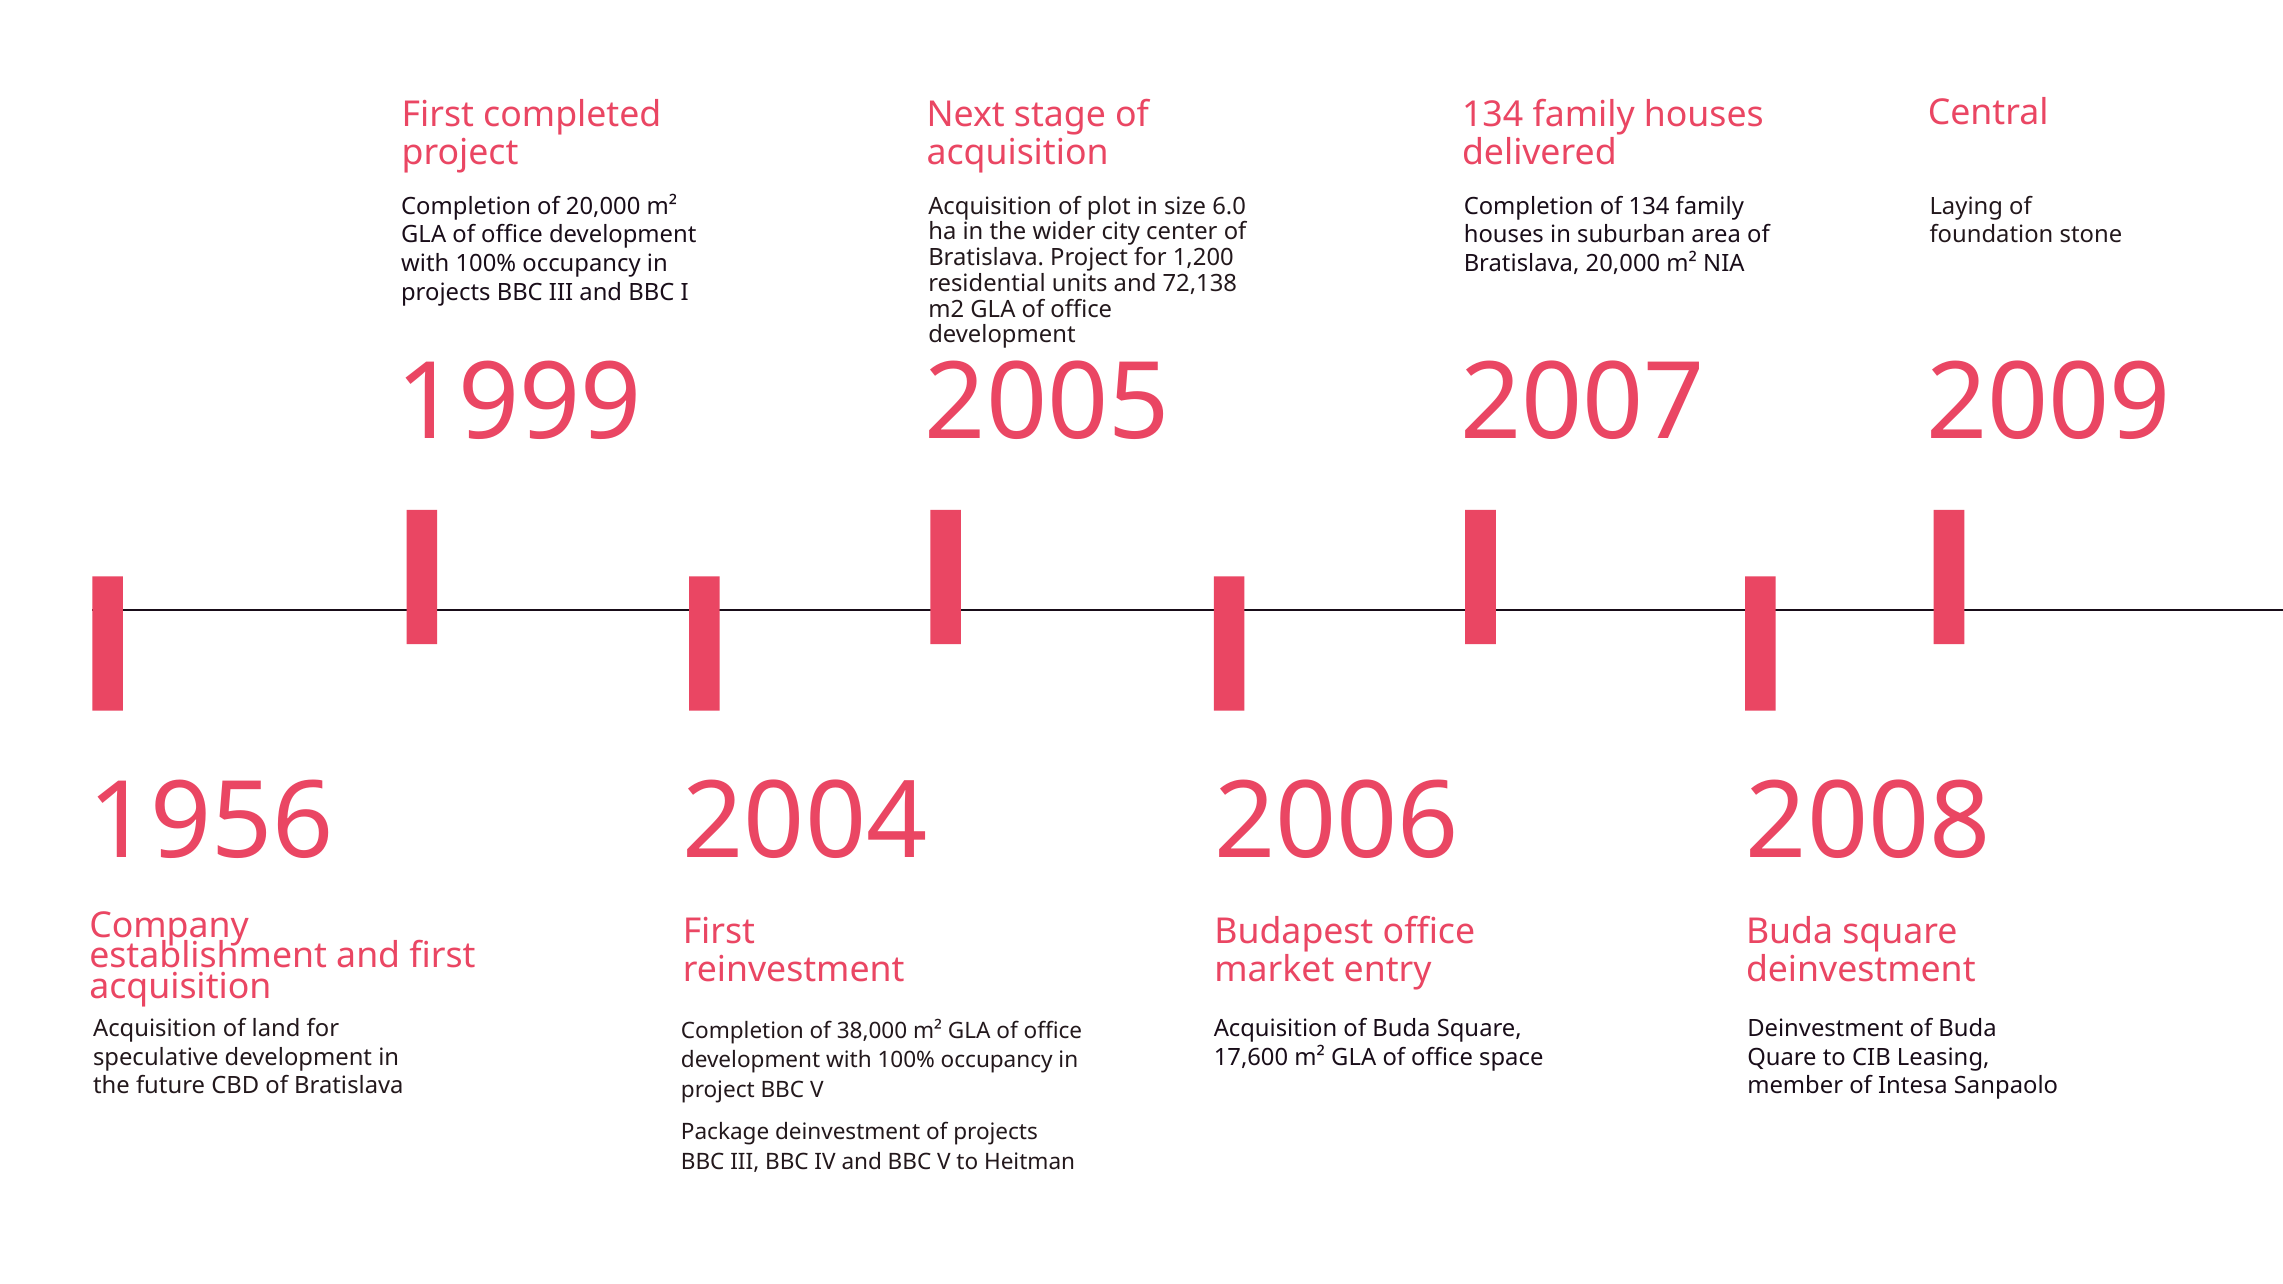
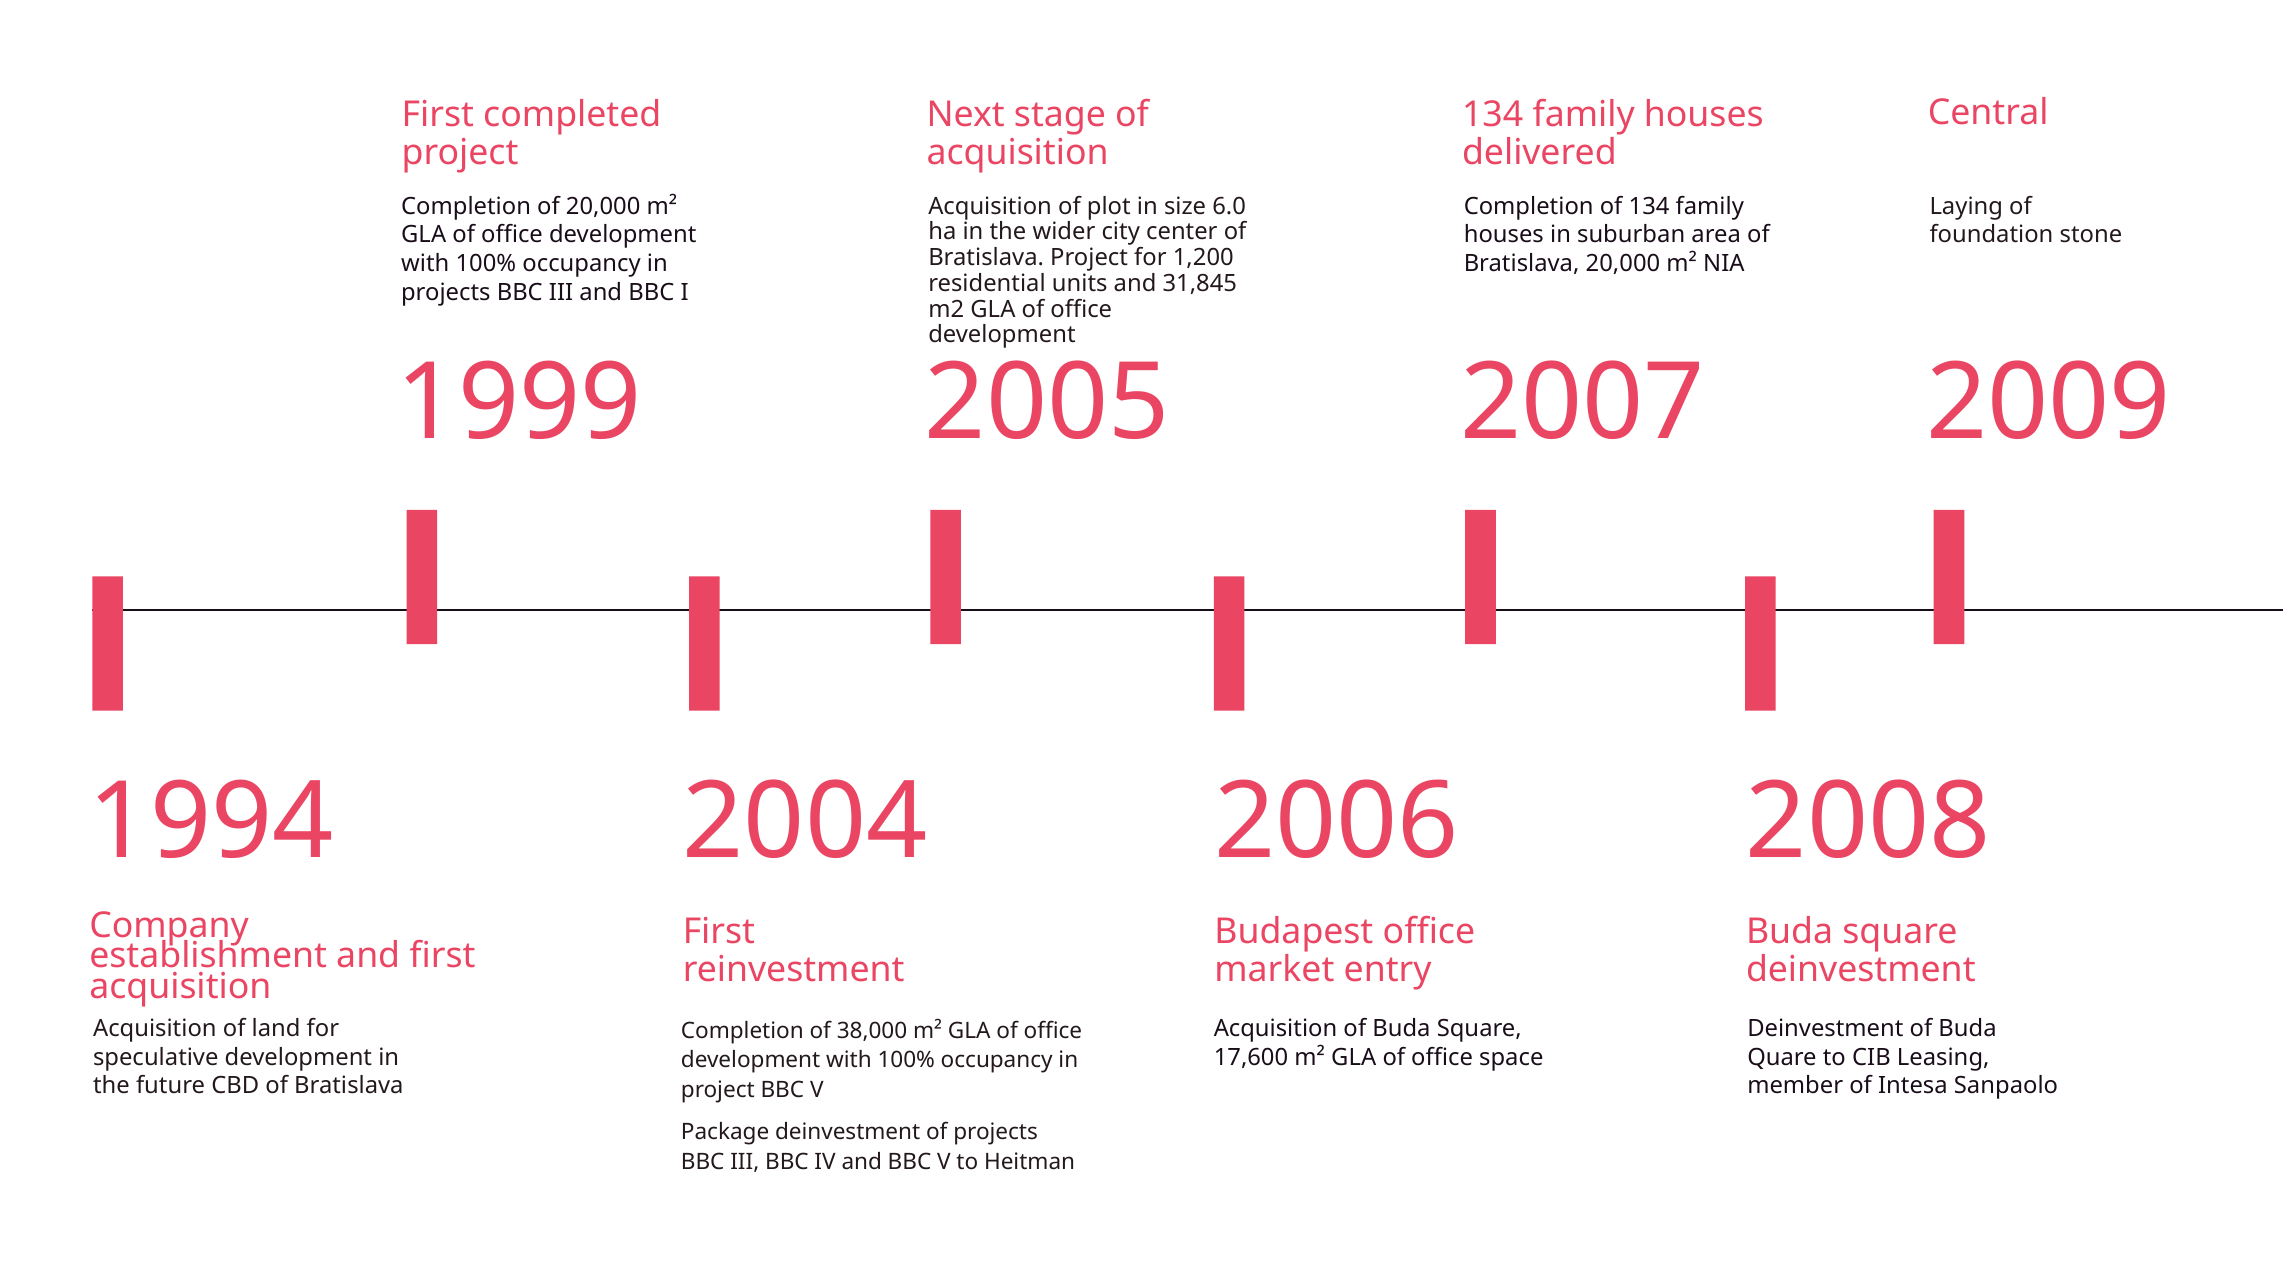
72,138: 72,138 -> 31,845 (1200, 284)
1956: 1956 -> 1994 (211, 822)
